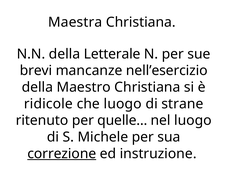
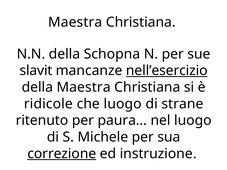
Letterale: Letterale -> Schopna (112, 54)
brevi: brevi -> slavit (36, 71)
nell’esercizio underline: none -> present (167, 71)
della Maestro: Maestro -> Maestra (84, 87)
quelle…: quelle… -> paura… (122, 121)
